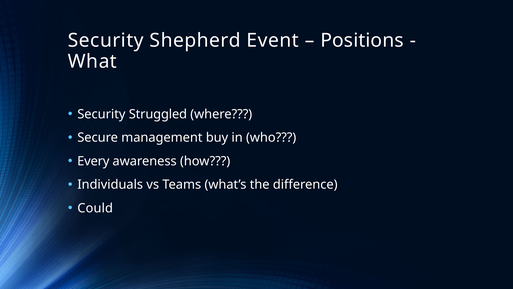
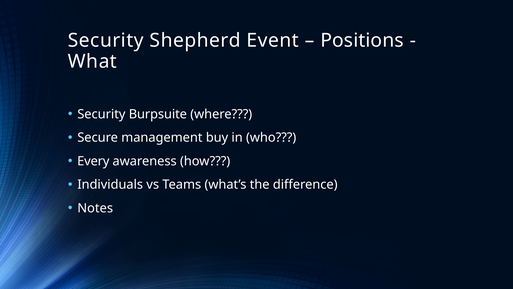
Struggled: Struggled -> Burpsuite (158, 114)
Could: Could -> Notes (95, 208)
